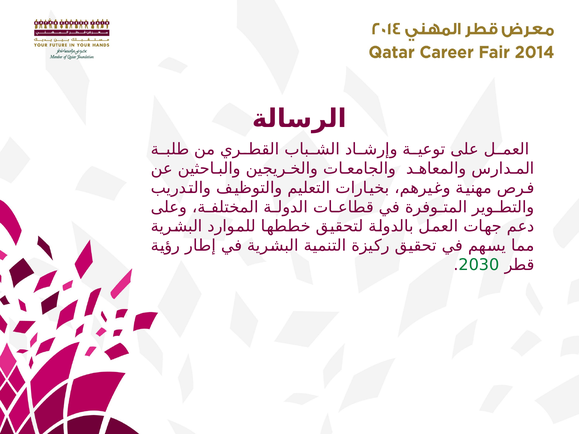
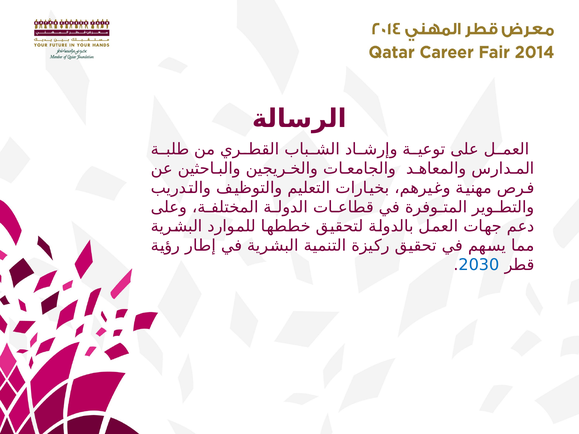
2030 colour: green -> blue (479, 265)
